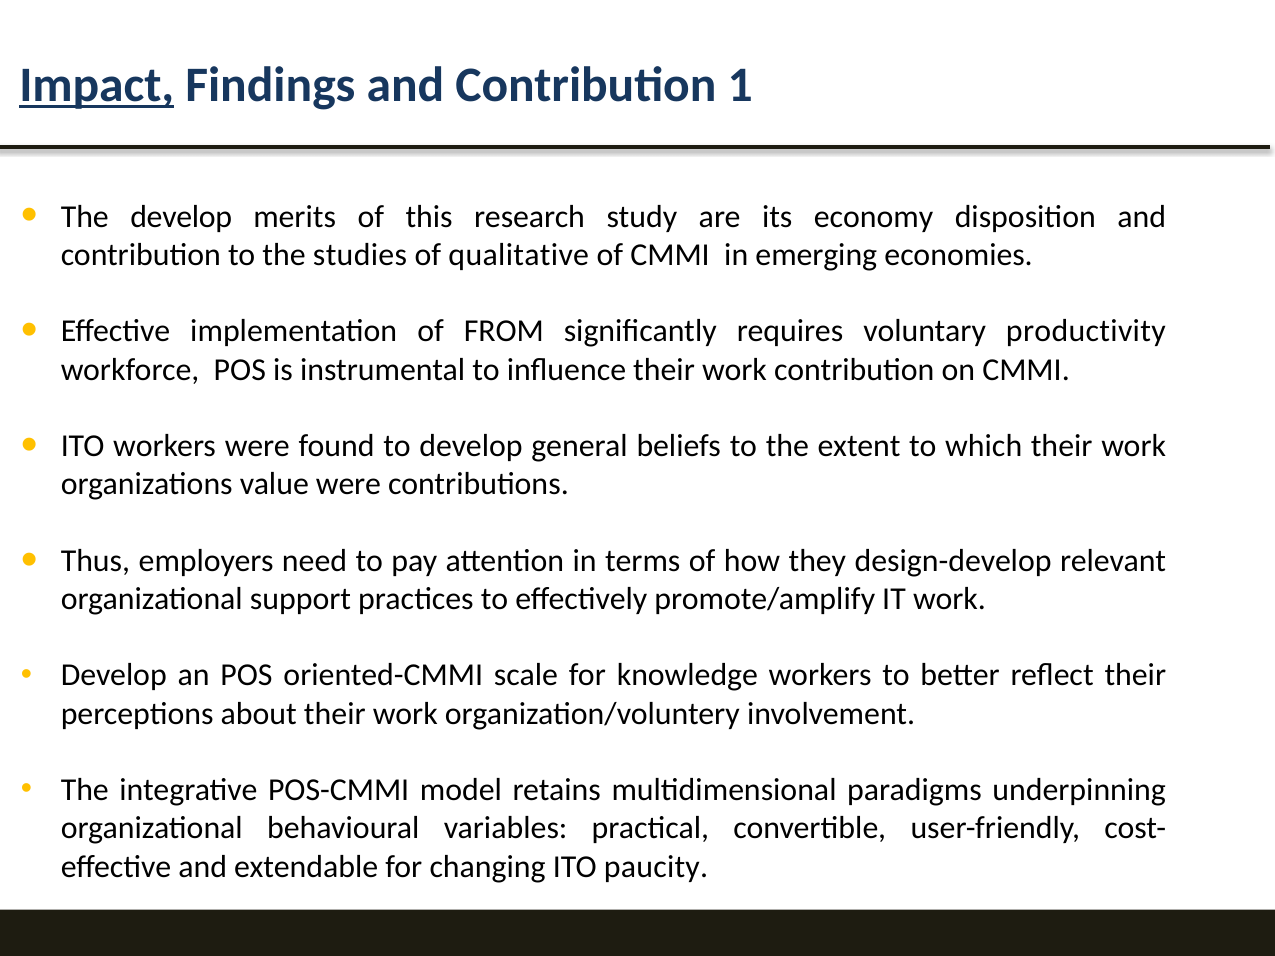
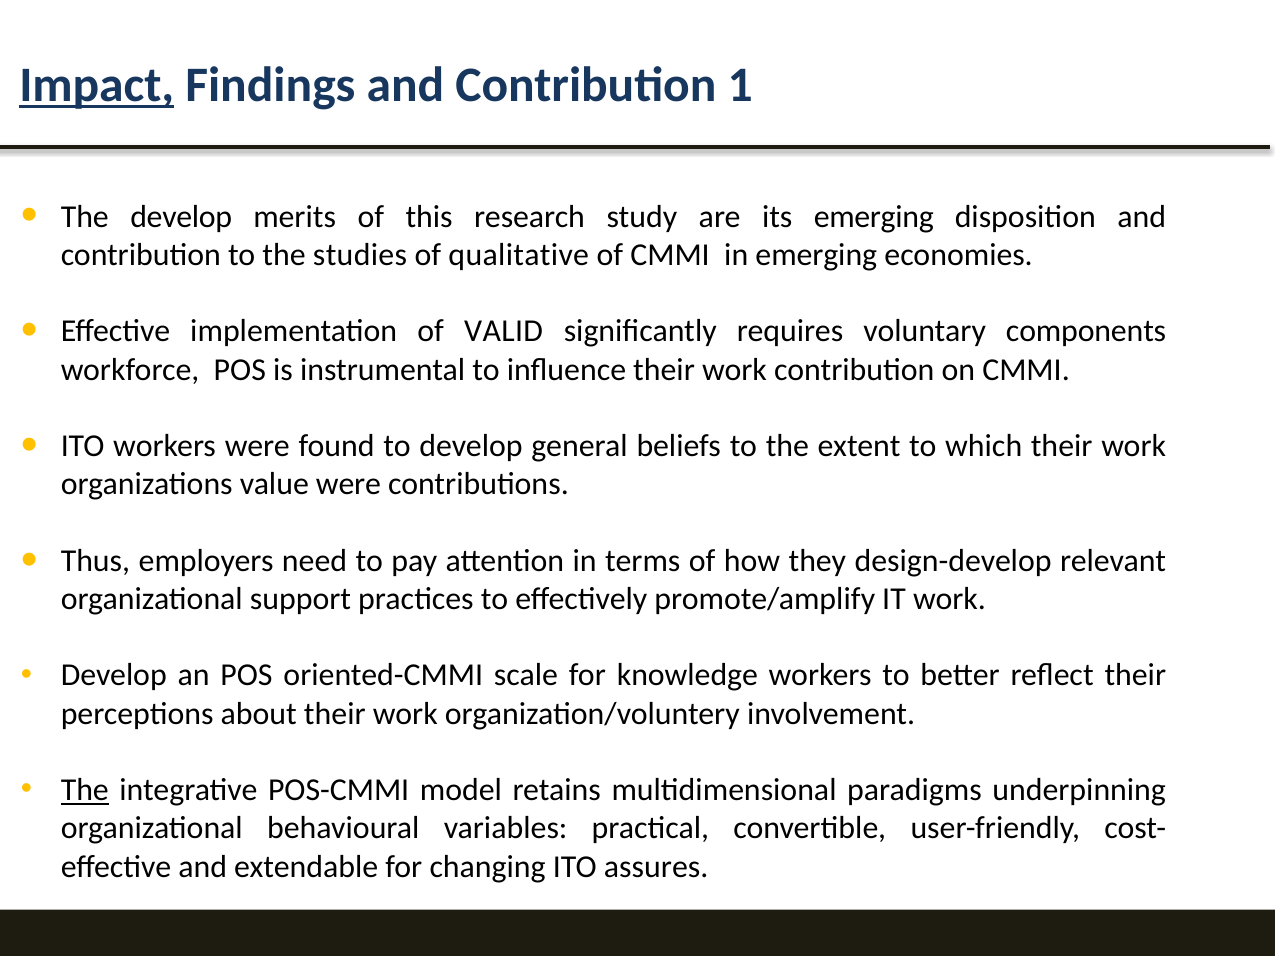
its economy: economy -> emerging (874, 217)
FROM: FROM -> VALID (504, 331)
productivity: productivity -> components (1086, 331)
The underline: none -> present (85, 790)
paucity: paucity -> assures (656, 867)
